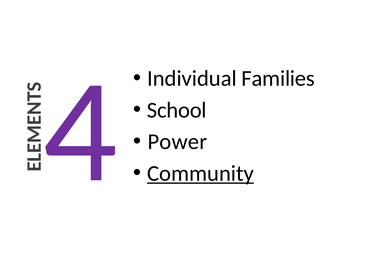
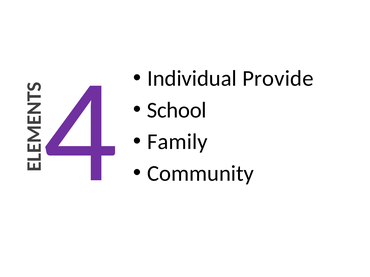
Families: Families -> Provide (278, 79)
Power: Power -> Family (177, 142)
Community underline: present -> none (200, 174)
